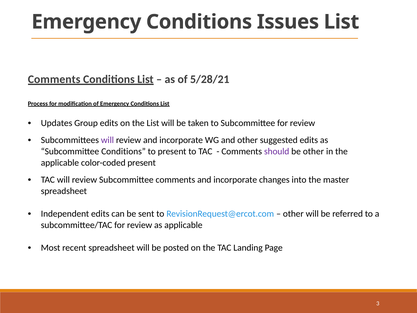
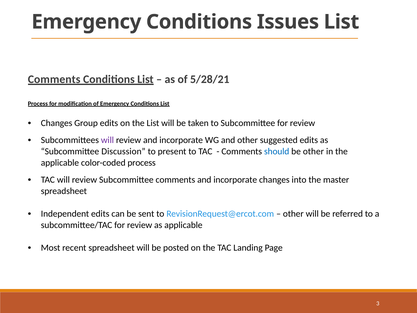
Updates: Updates -> Changes (57, 123)
Subcommittee Conditions: Conditions -> Discussion (123, 151)
should colour: purple -> blue (277, 151)
color-coded present: present -> process (142, 163)
